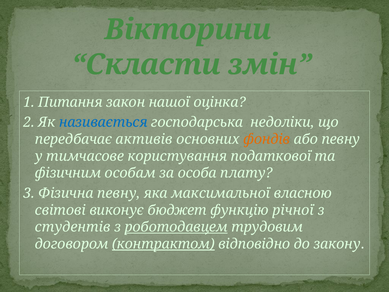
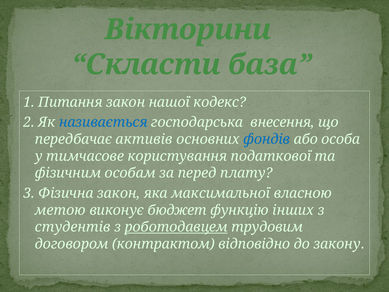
змін: змін -> база (270, 65)
оцінка: оцінка -> кодекс (220, 102)
недоліки: недоліки -> внесення (282, 122)
фондів colour: orange -> blue (267, 139)
або певну: певну -> особа (341, 139)
особа: особа -> перед (197, 173)
Фізична певну: певну -> закон (119, 193)
світові: світові -> метою (60, 210)
річної: річної -> інших (293, 210)
контрактом underline: present -> none (163, 244)
